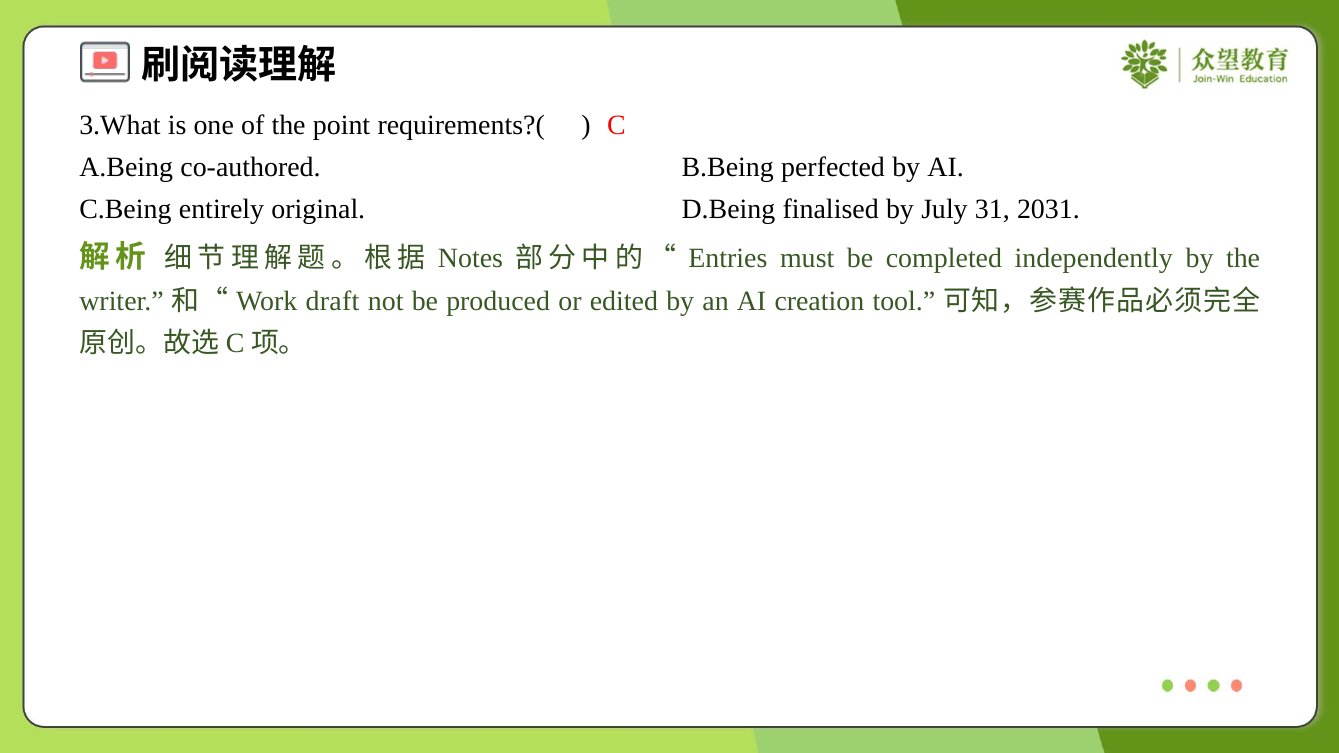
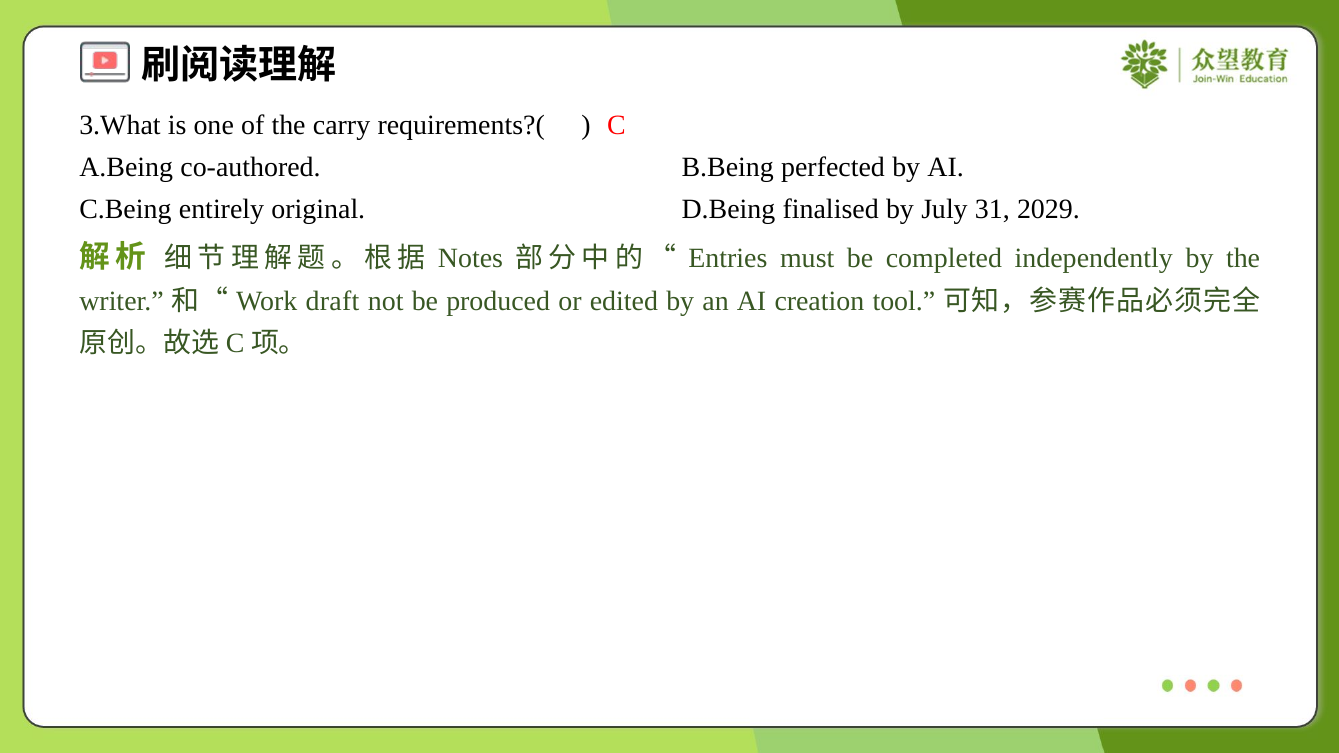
point: point -> carry (342, 125)
2031: 2031 -> 2029 (1048, 209)
